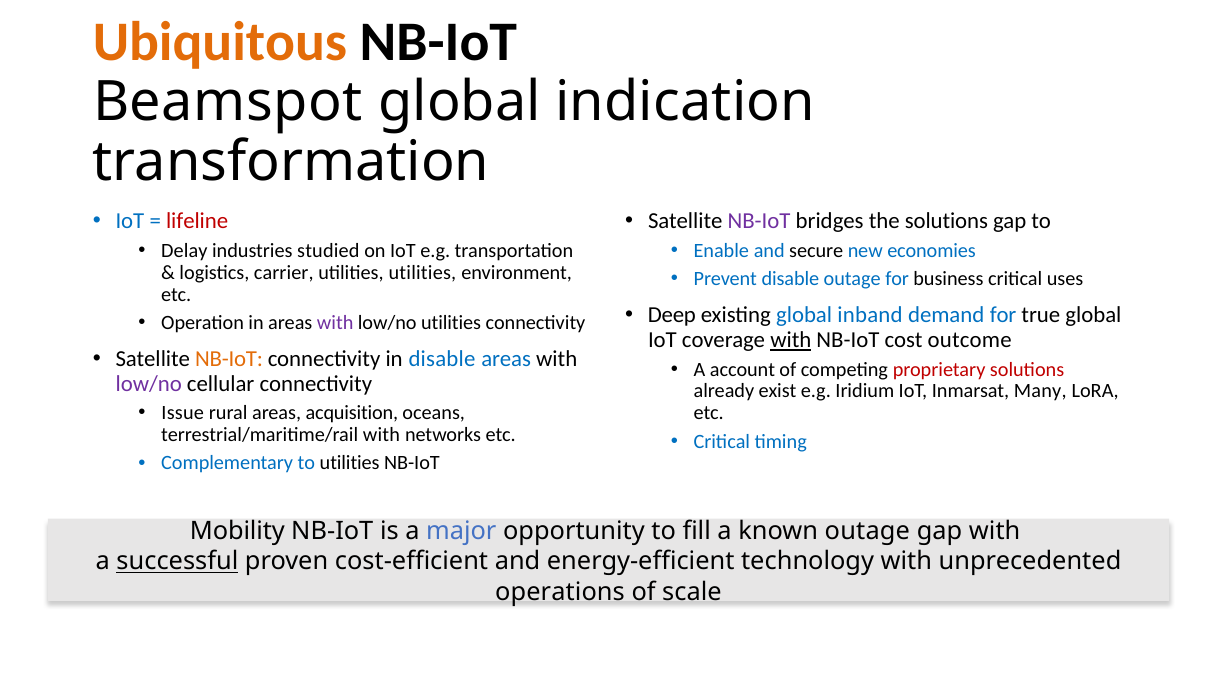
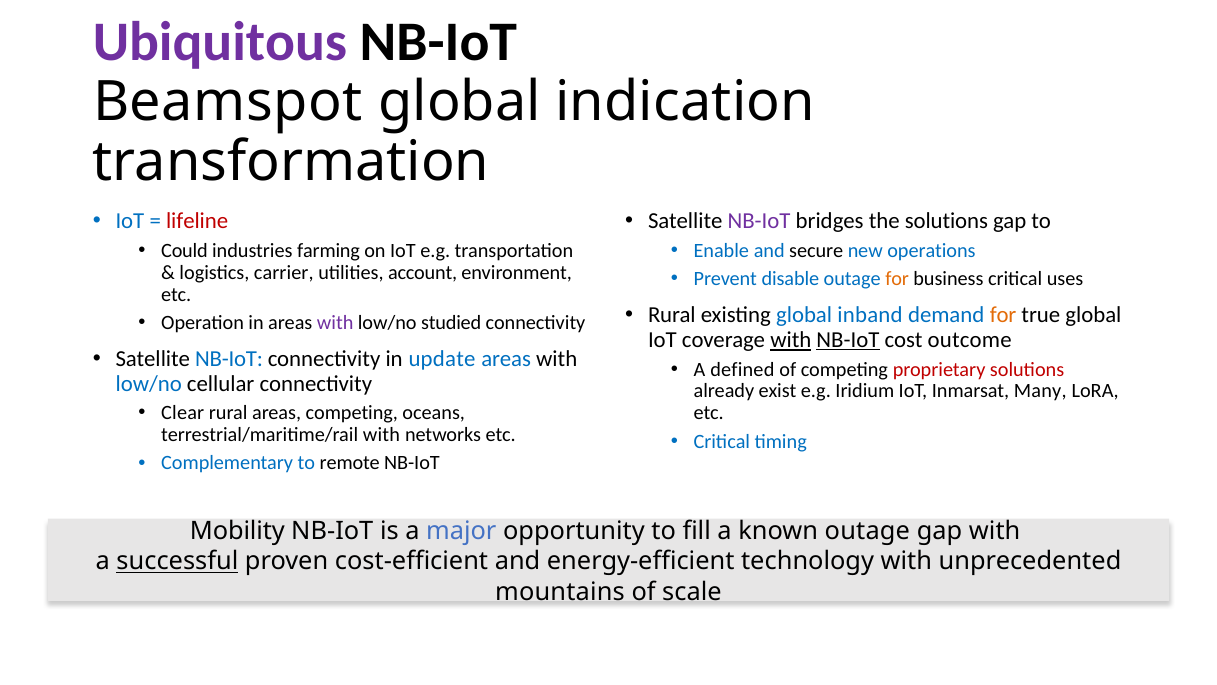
Ubiquitous colour: orange -> purple (220, 42)
Delay: Delay -> Could (184, 251)
studied: studied -> farming (329, 251)
economies: economies -> operations (931, 251)
utilities utilities: utilities -> account (423, 273)
for colour: blue -> orange (897, 279)
Deep: Deep -> Rural (672, 315)
for colour: blue -> orange (1003, 315)
low/no utilities: utilities -> studied (451, 323)
NB-IoT underline: none -> present (848, 339)
NB-IoT colour: orange -> blue (229, 359)
in disable: disable -> update (442, 359)
account: account -> defined (742, 369)
low/no colour: purple -> blue (149, 383)
Issue: Issue -> Clear (183, 413)
areas acquisition: acquisition -> competing (352, 413)
to utilities: utilities -> remote (350, 463)
operations: operations -> mountains (560, 592)
